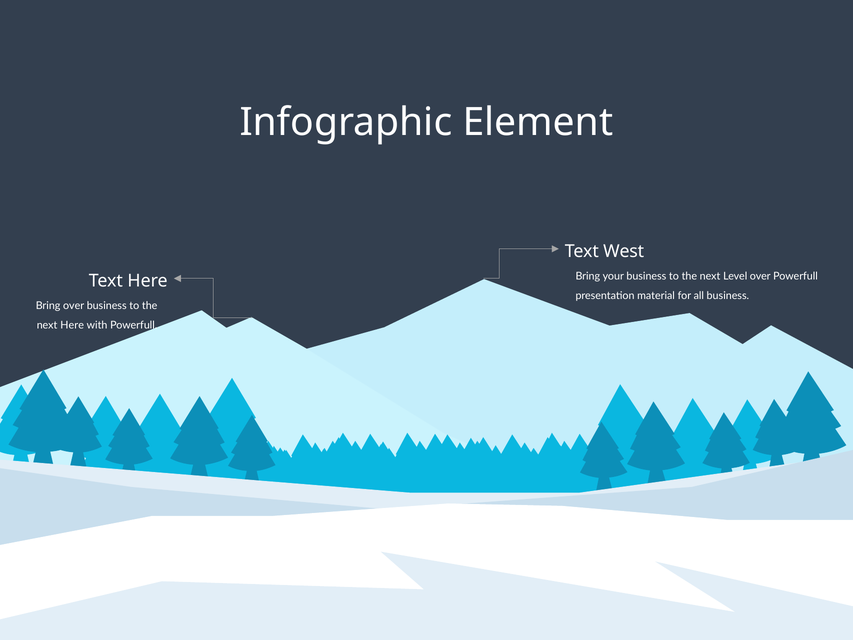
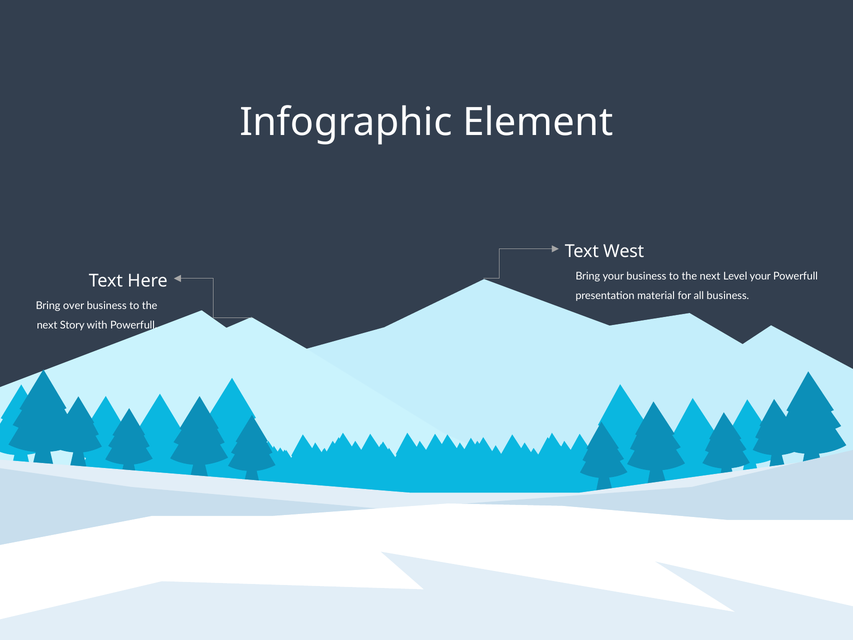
Level over: over -> your (760, 276)
next Here: Here -> Story (72, 325)
